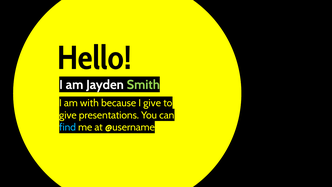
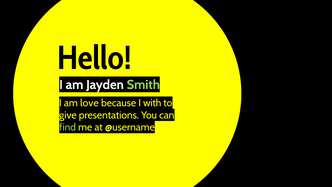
with: with -> love (89, 103)
I give: give -> with (152, 103)
find colour: light blue -> light green (68, 127)
